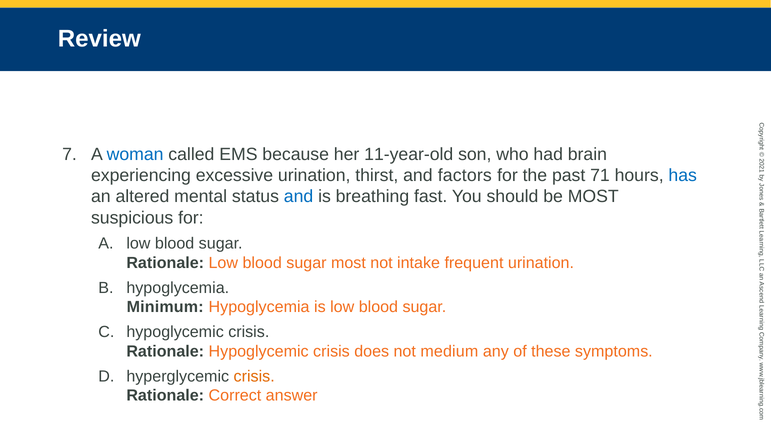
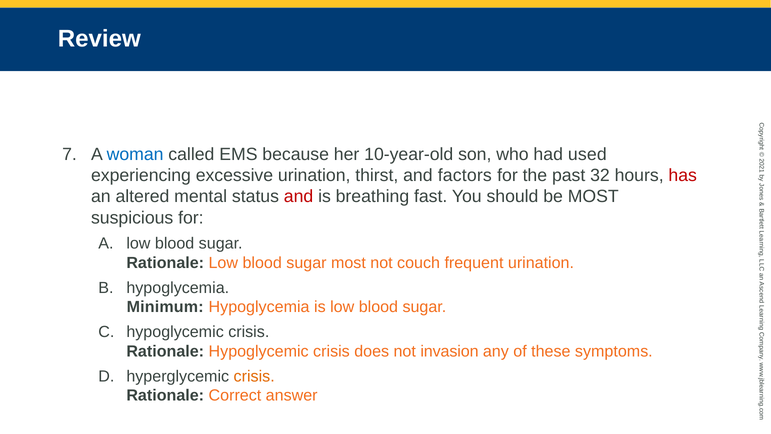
11-year-old: 11-year-old -> 10-year-old (409, 154)
brain: brain -> used (587, 154)
71: 71 -> 32 (600, 175)
has colour: blue -> red (683, 175)
and colour: blue -> red (299, 196)
intake: intake -> couch (419, 263)
medium: medium -> invasion (449, 351)
